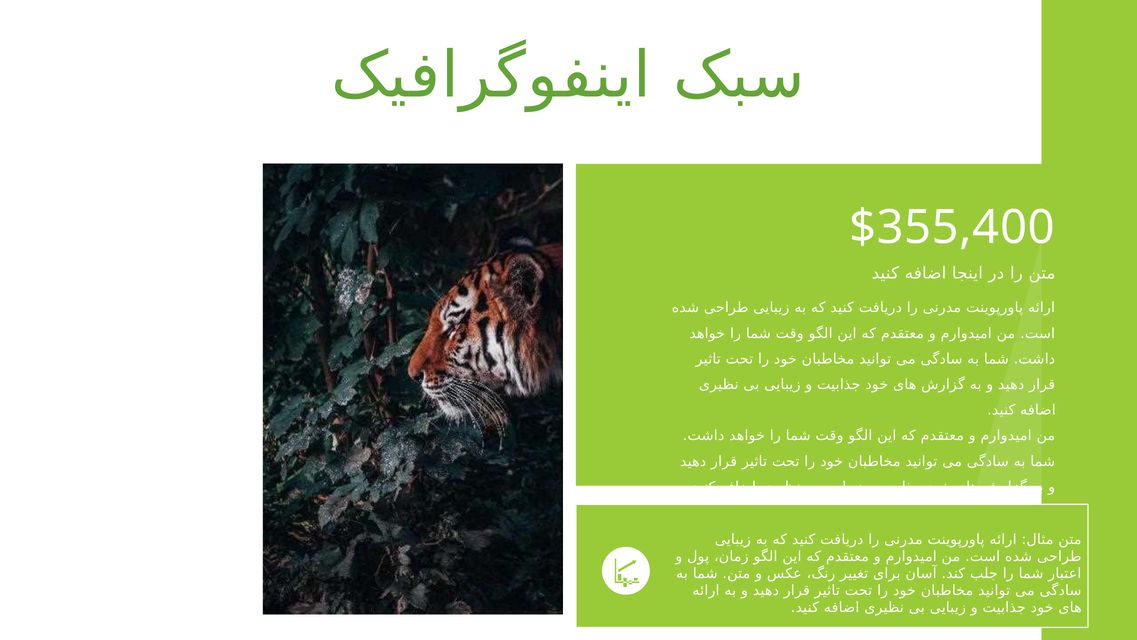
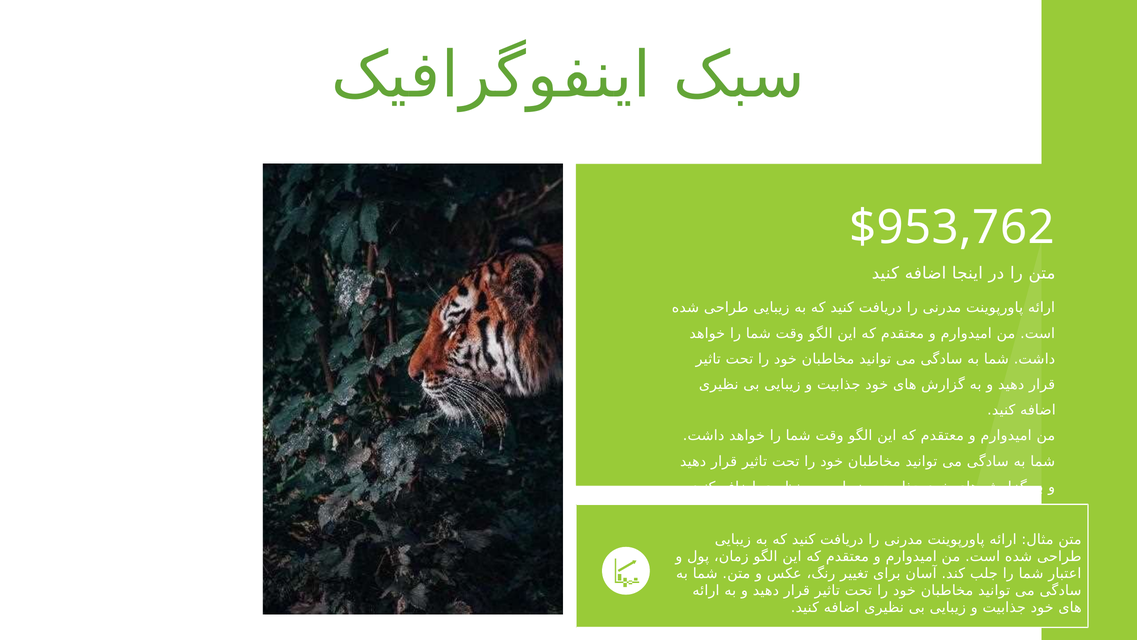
$355,400: $355,400 -> $953,762 (952, 227)
